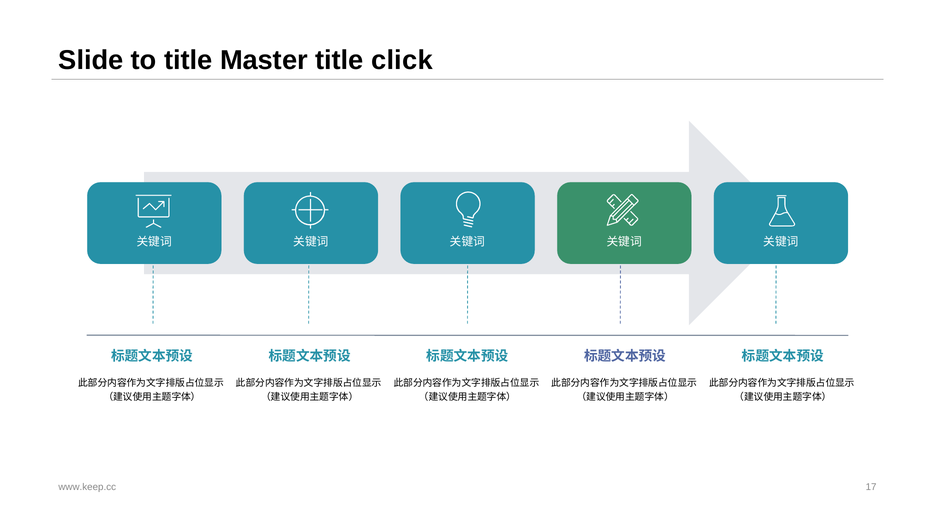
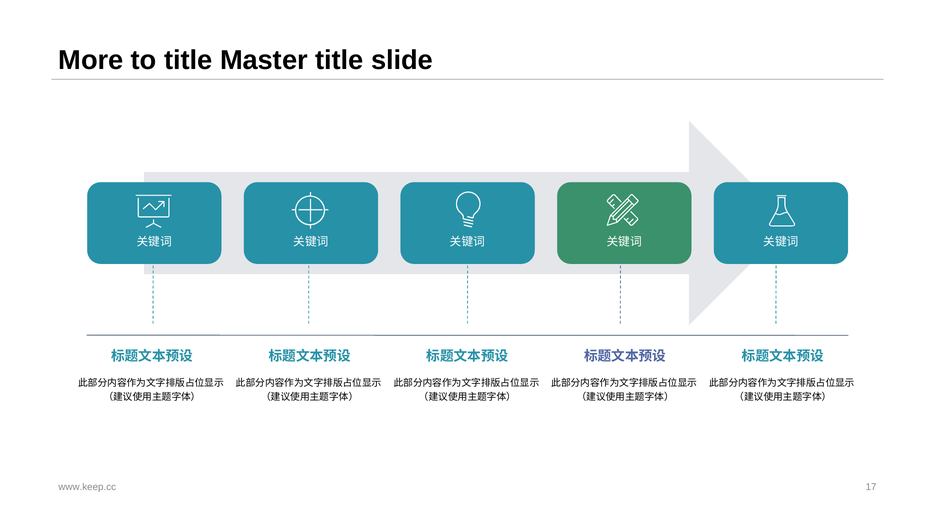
Slide: Slide -> More (91, 60)
click: click -> slide (402, 60)
